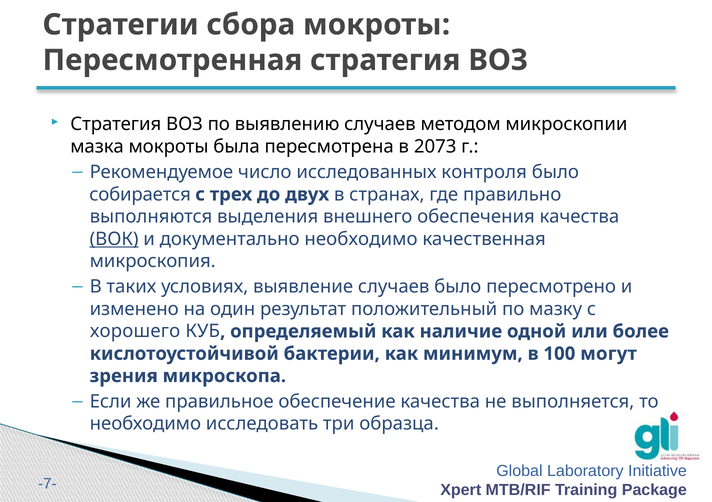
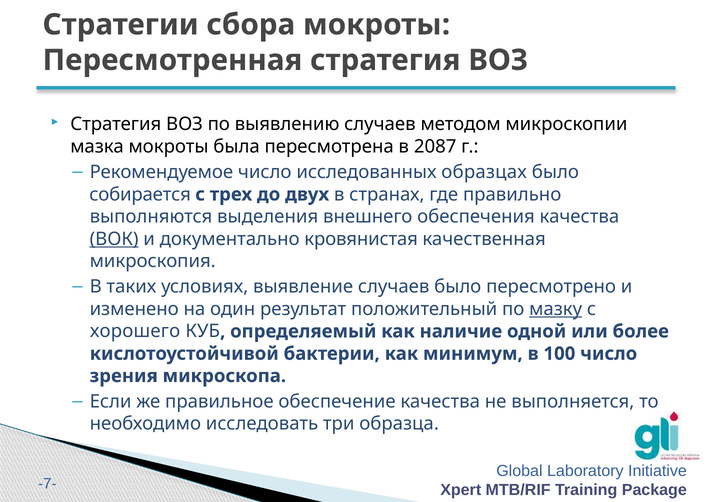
2073: 2073 -> 2087 (435, 147)
контроля: контроля -> образцах (484, 172)
документально необходимо: необходимо -> кровянистая (361, 239)
мазку underline: none -> present (556, 309)
100 могут: могут -> число (609, 354)
